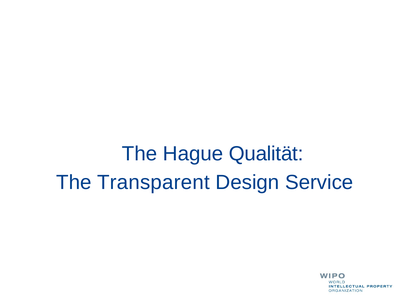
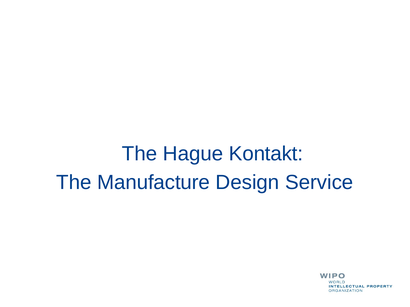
Qualität: Qualität -> Kontakt (266, 154)
Transparent: Transparent -> Manufacture (154, 183)
